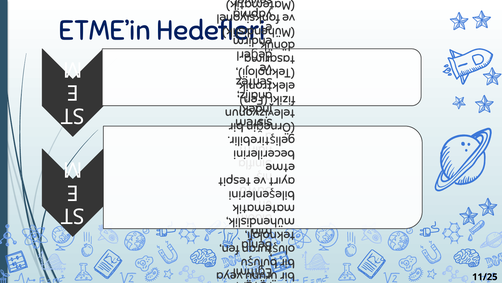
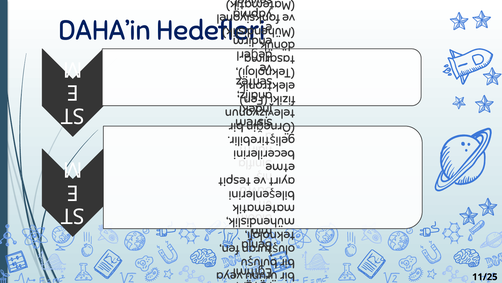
ETME’in: ETME’in -> DAHA’in (105, 31)
